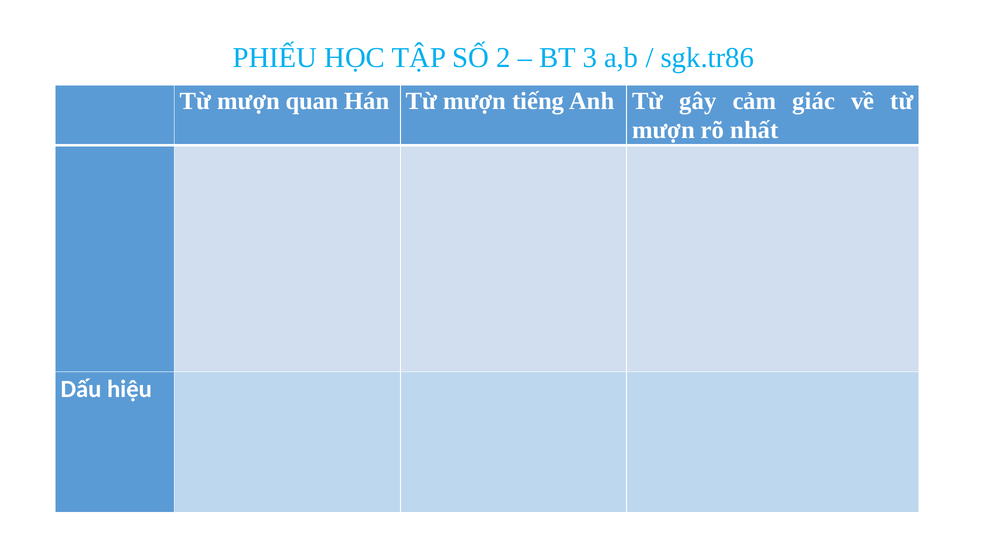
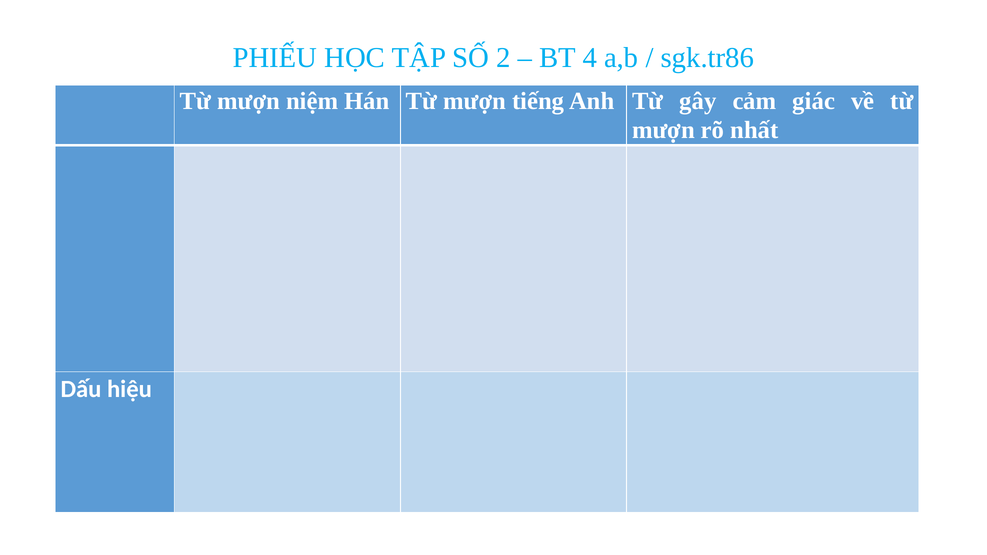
3: 3 -> 4 (590, 58)
quan: quan -> niệm (312, 101)
